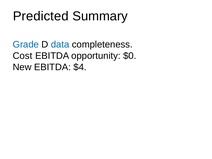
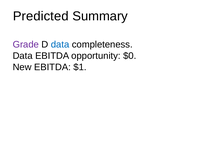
Grade colour: blue -> purple (26, 44)
Cost: Cost -> Data (23, 56)
$4: $4 -> $1 (80, 67)
